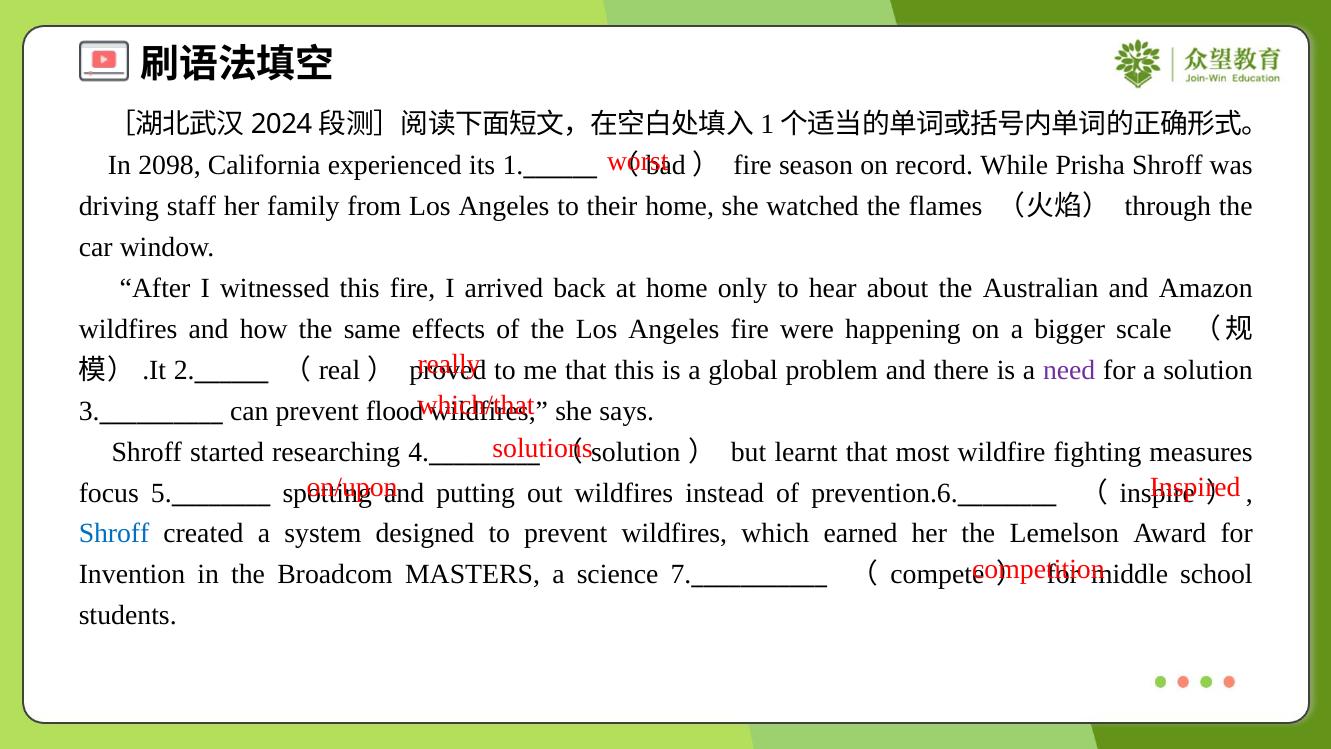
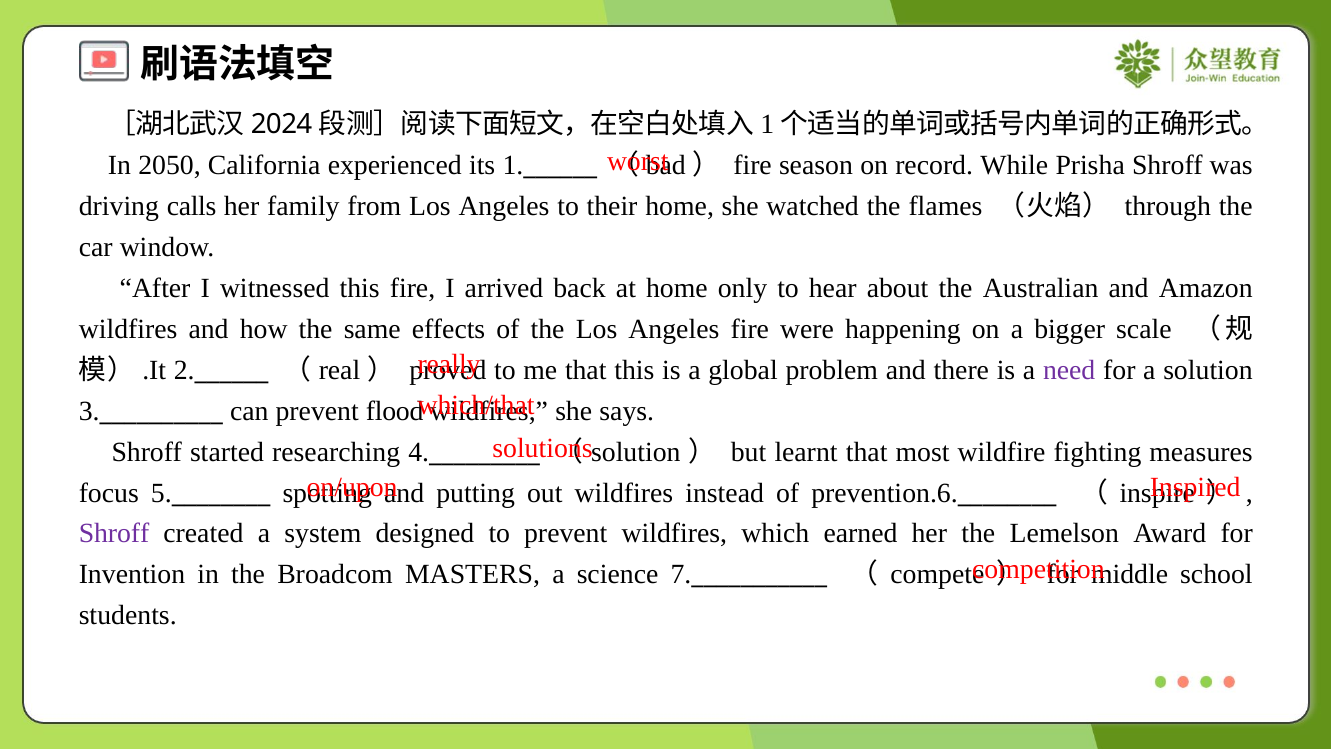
2098: 2098 -> 2050 (170, 165)
staff: staff -> calls (192, 206)
Shroff colour: blue -> purple (114, 534)
